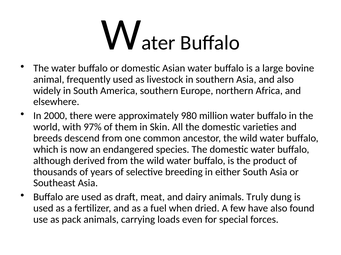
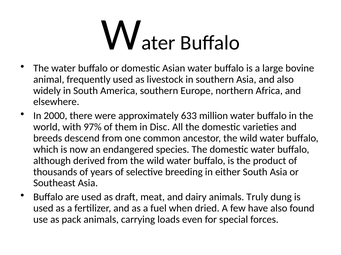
980: 980 -> 633 (189, 116)
Skin: Skin -> Disc (160, 127)
